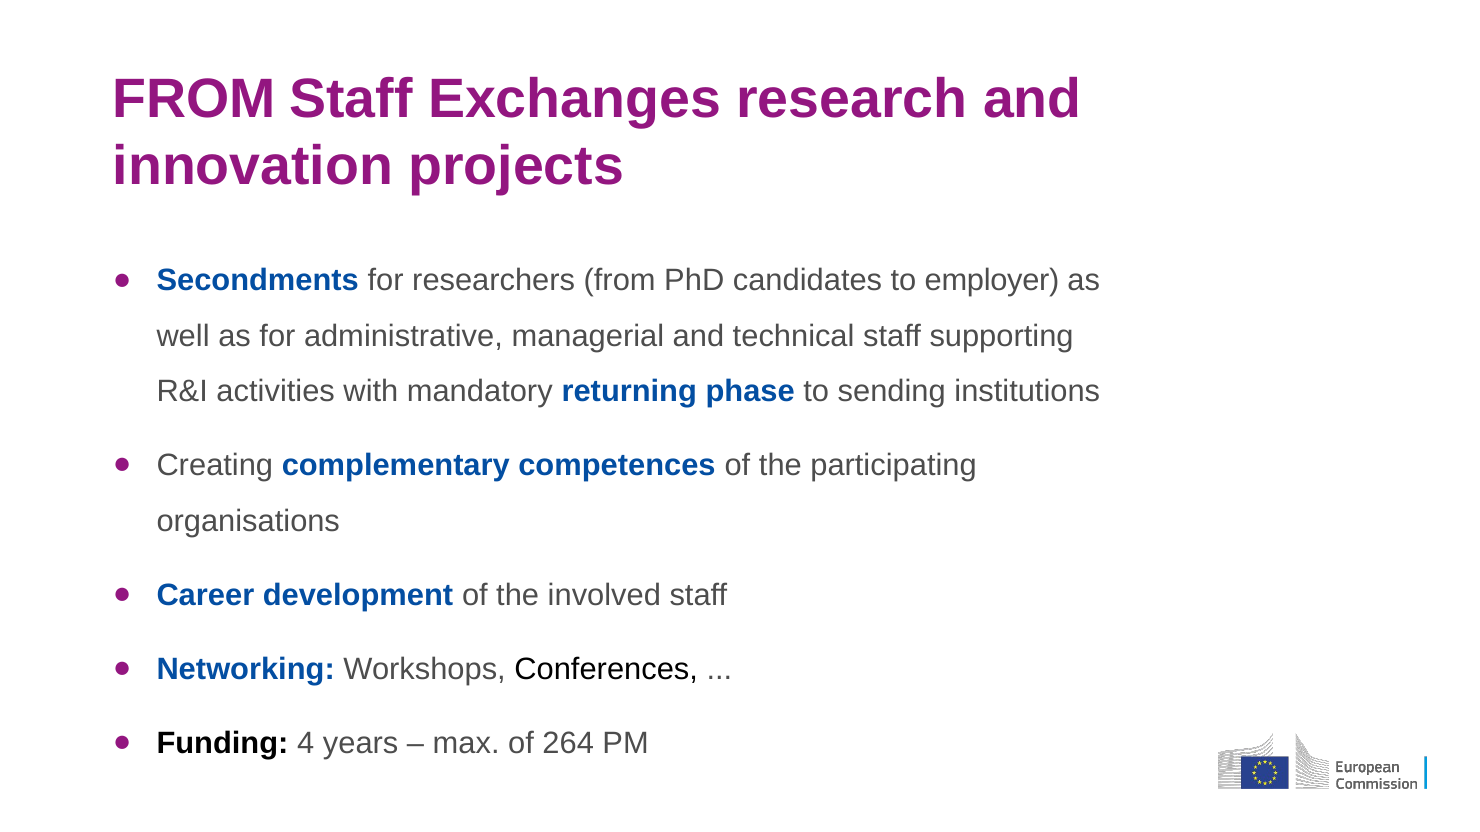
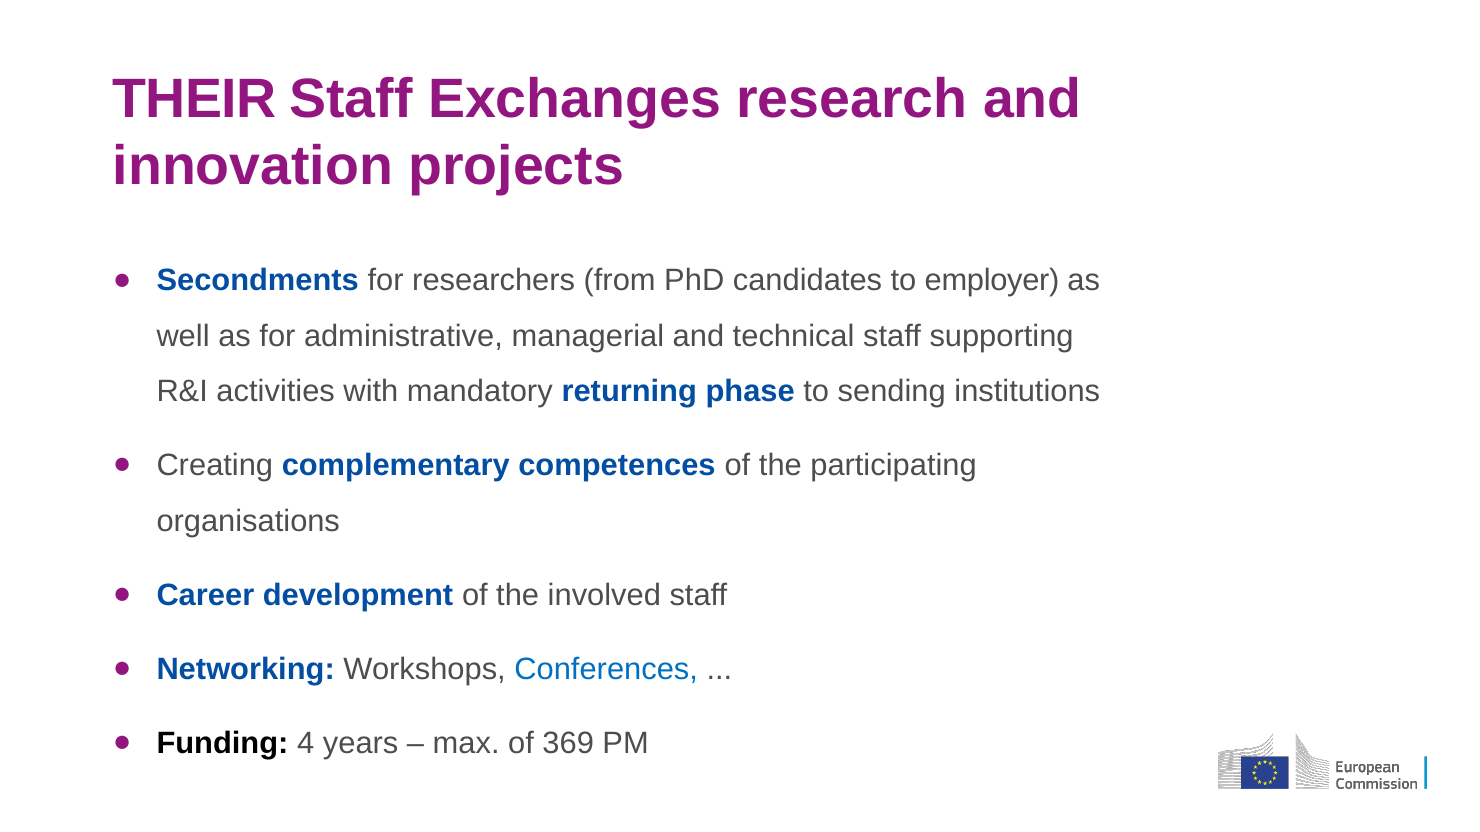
FROM: FROM -> THEIR (195, 100)
Conferences colour: black -> blue (606, 669)
264: 264 -> 369 (568, 743)
